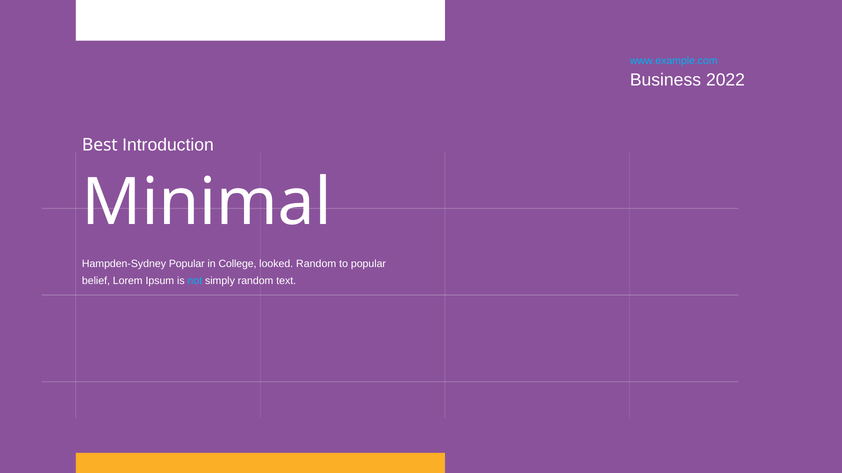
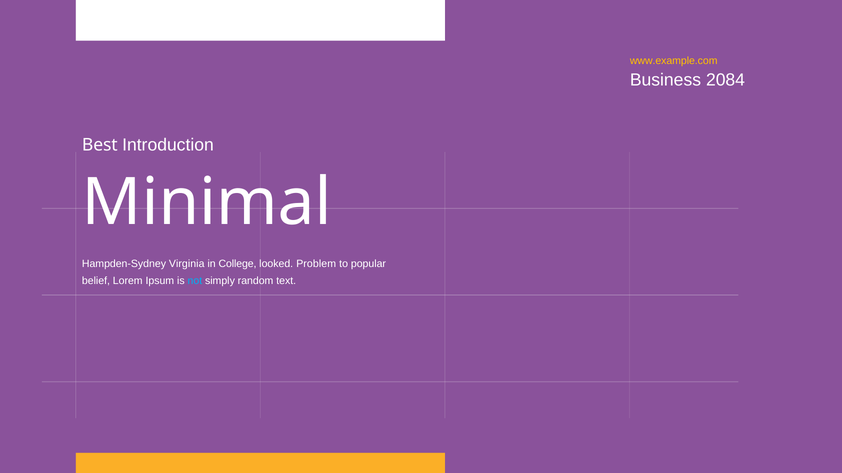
www.example.com colour: light blue -> yellow (674, 61)
2022: 2022 -> 2084 (726, 80)
Hampden-Sydney Popular: Popular -> Virginia (187, 264)
looked Random: Random -> Problem (316, 264)
